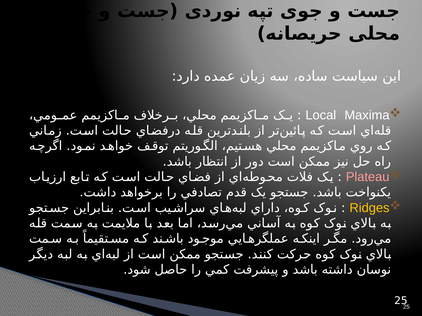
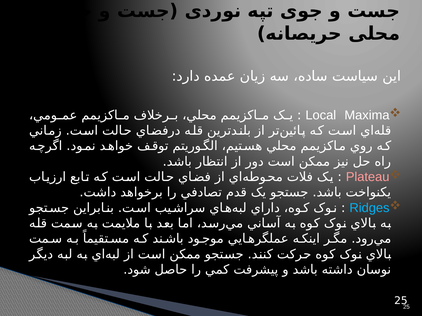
Ridges colour: yellow -> light blue (369, 208)
